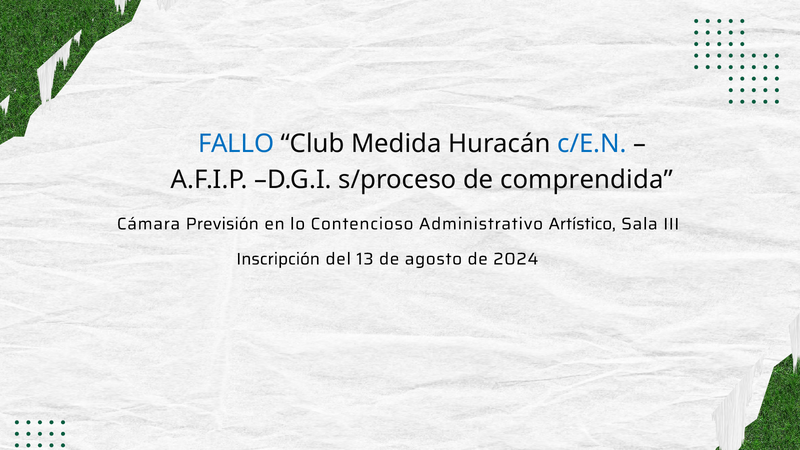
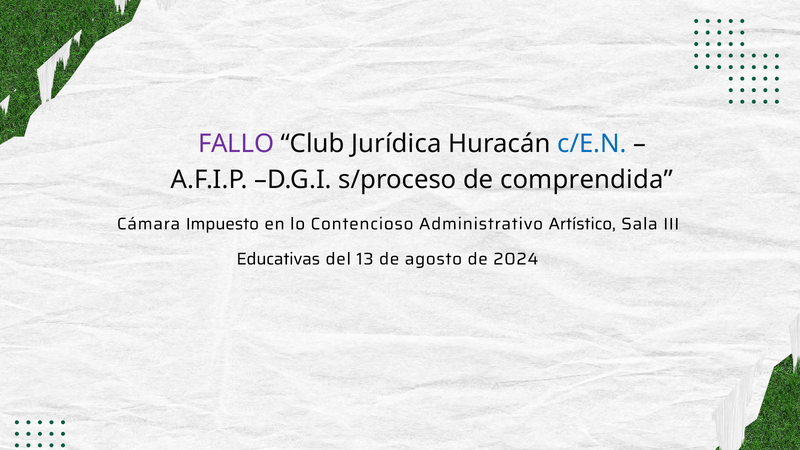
FALLO colour: blue -> purple (236, 144)
Medida: Medida -> Jurídica (396, 144)
Previsión: Previsión -> Impuesto (222, 224)
Inscripción: Inscripción -> Educativas (278, 259)
